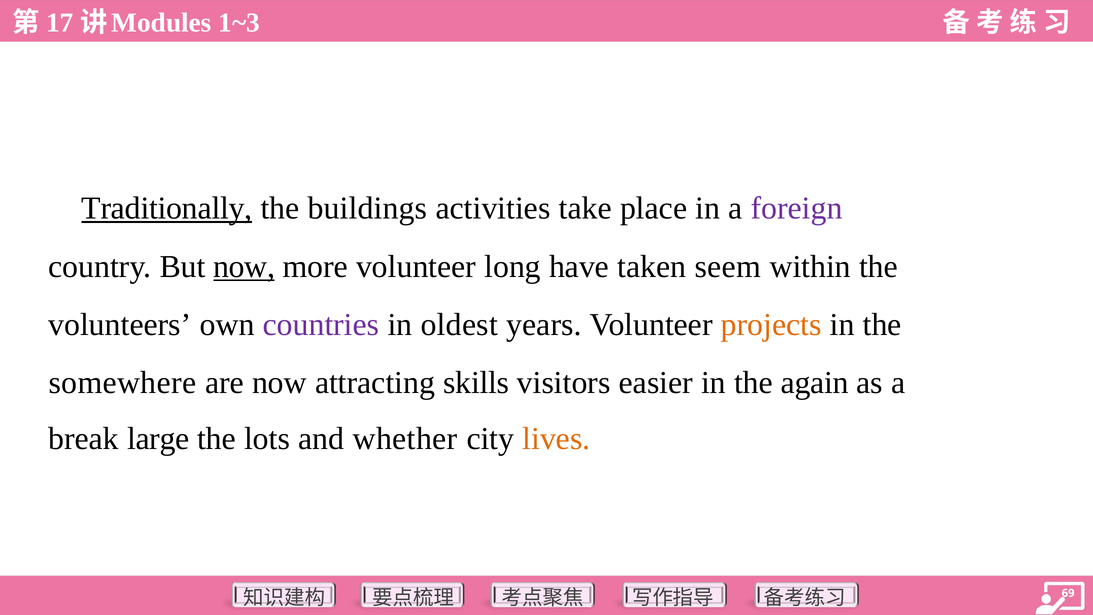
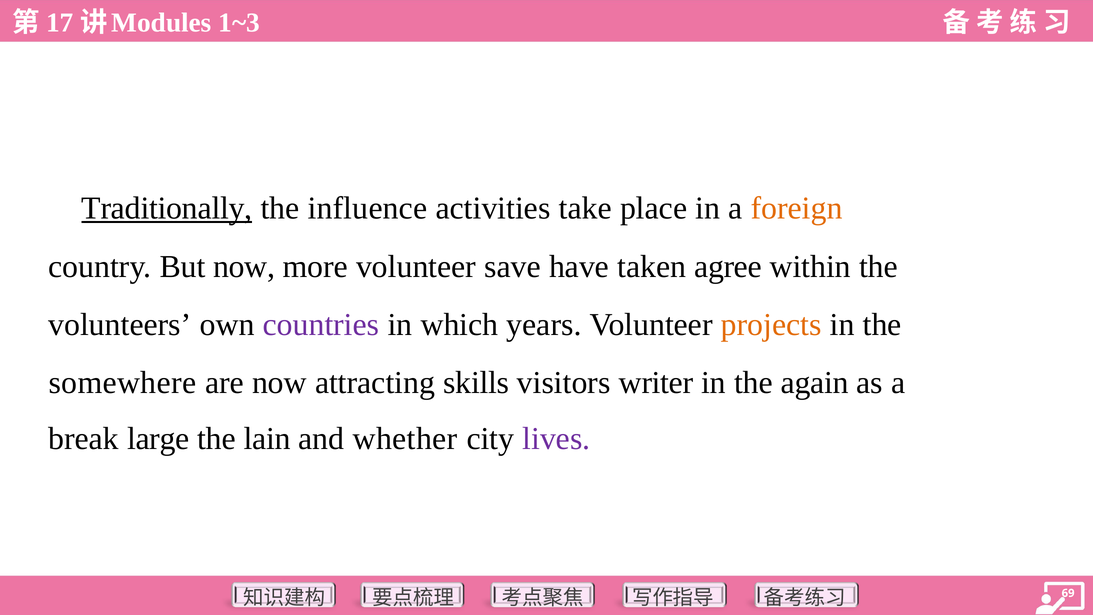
buildings: buildings -> influence (367, 208)
foreign colour: purple -> orange (797, 208)
now underline: present -> none (244, 266)
long: long -> save (513, 266)
seem: seem -> agree (728, 266)
oldest: oldest -> which (459, 325)
easier: easier -> writer (656, 383)
lots: lots -> lain (267, 438)
lives colour: orange -> purple (556, 438)
